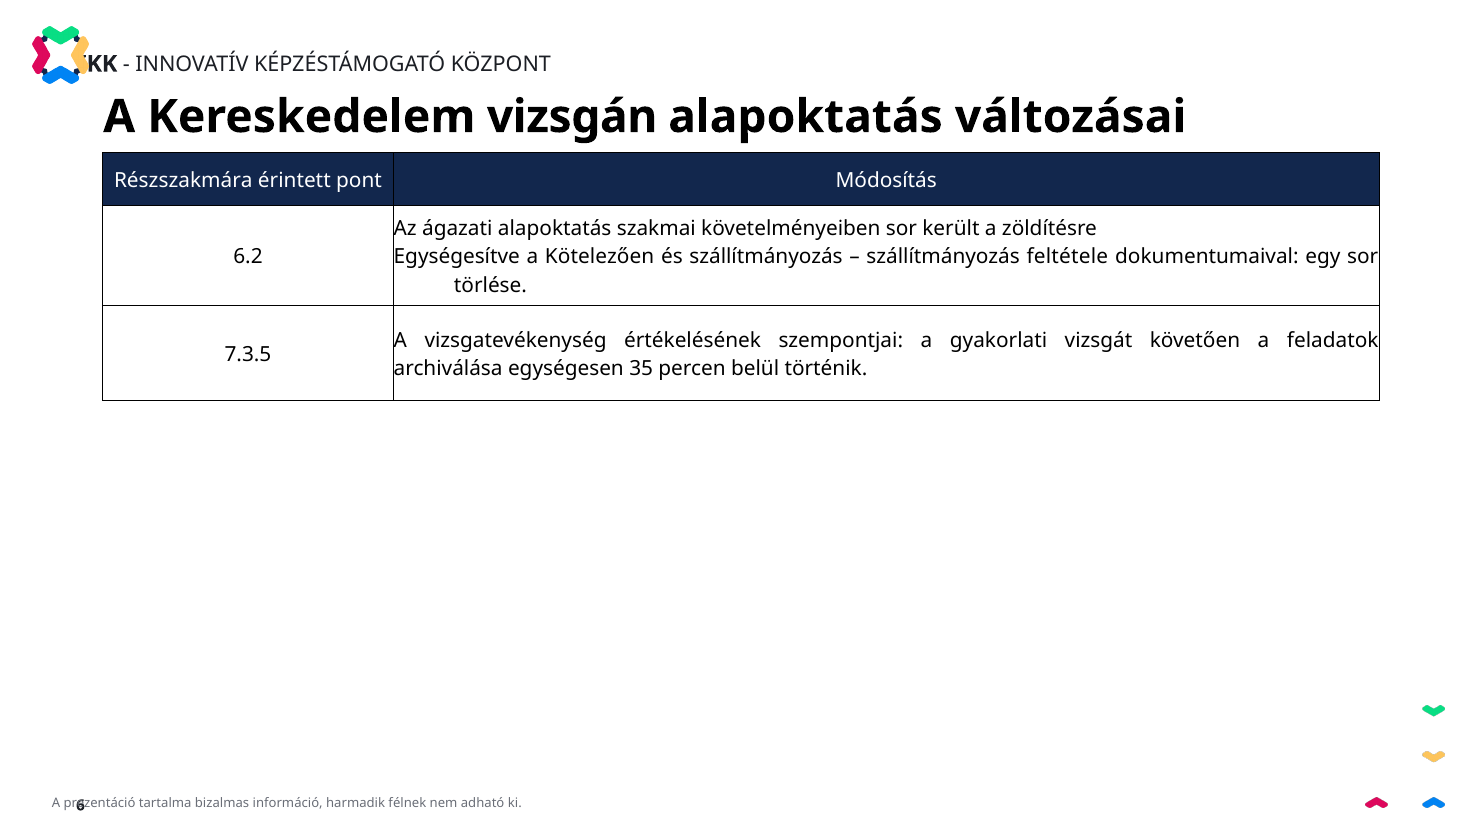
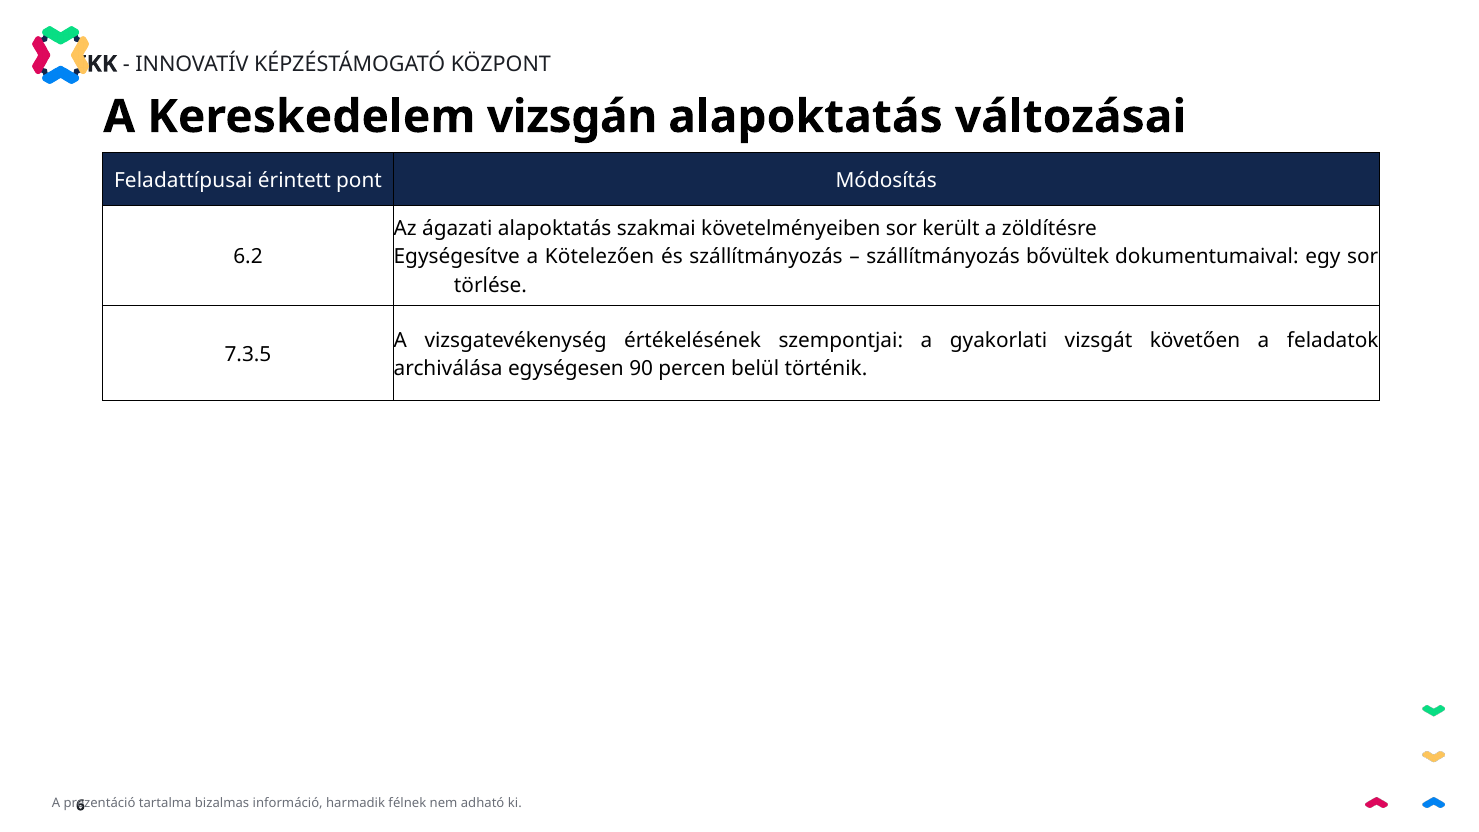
Részszakmára: Részszakmára -> Feladattípusai (183, 181)
feltétele: feltétele -> bővültek (1068, 257)
35: 35 -> 90 (641, 369)
